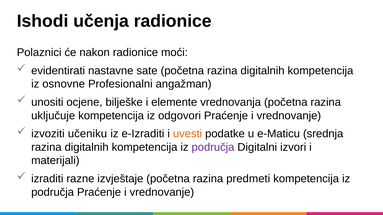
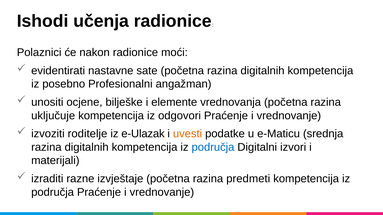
osnovne: osnovne -> posebno (64, 84)
učeniku: učeniku -> roditelje (87, 134)
e-Izraditi: e-Izraditi -> e-Ulazak (143, 134)
područja colour: purple -> blue (213, 147)
